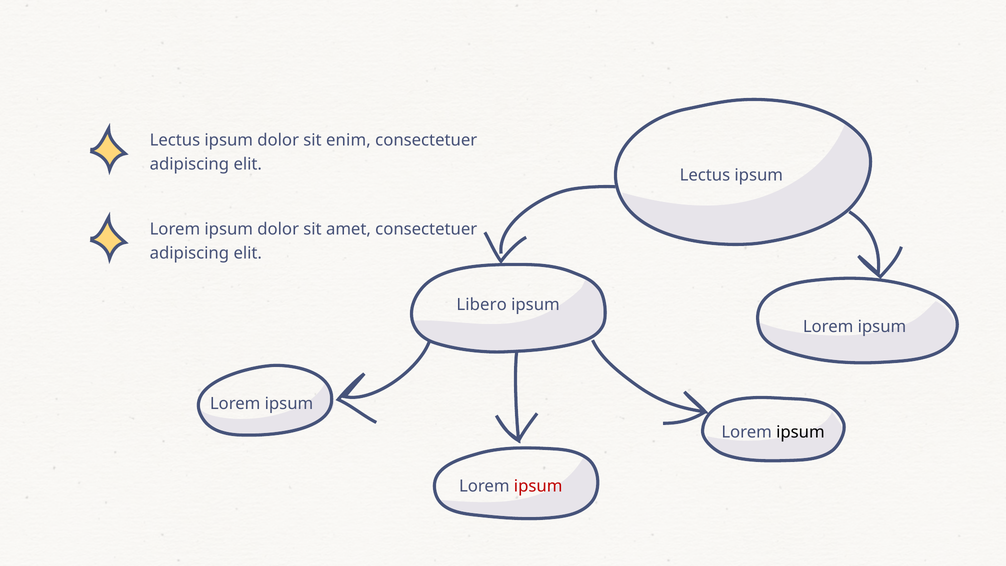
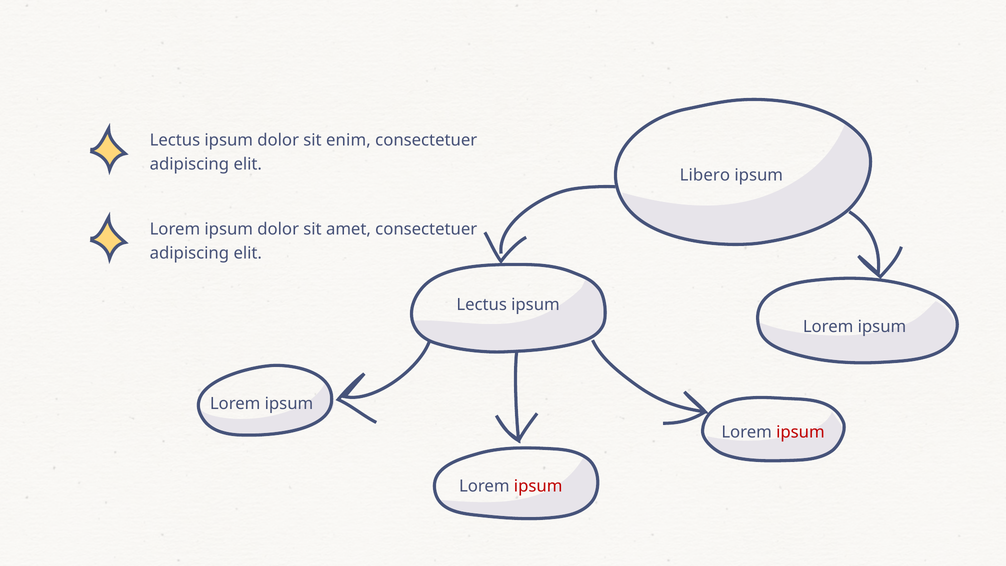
Lectus: Lectus -> Libero (705, 175)
Libero: Libero -> Lectus (482, 305)
ipsum colour: black -> red (800, 432)
